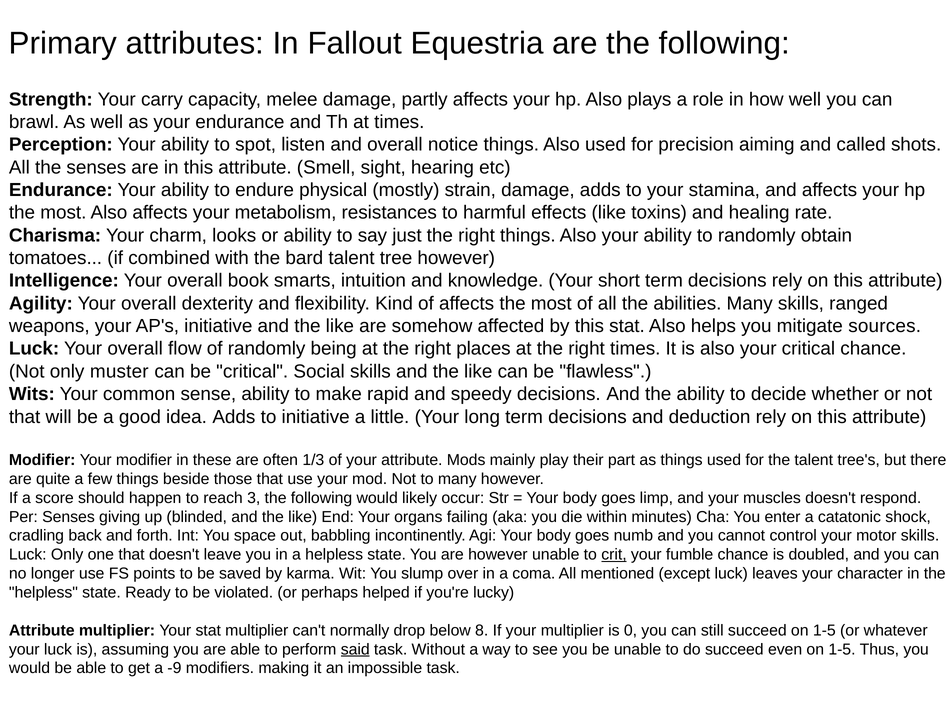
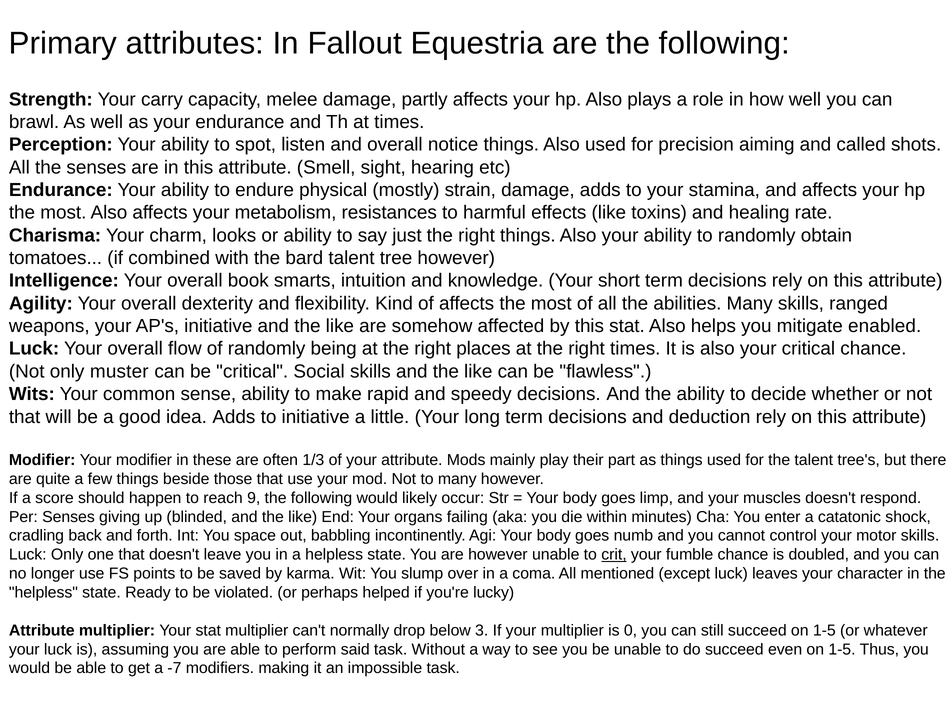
sources: sources -> enabled (885, 326)
3: 3 -> 9 (254, 498)
8: 8 -> 3 (482, 631)
said underline: present -> none (355, 650)
-9: -9 -> -7 (174, 669)
